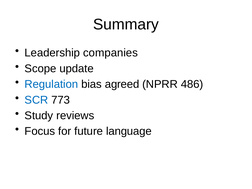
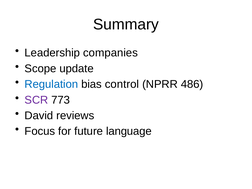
agreed: agreed -> control (122, 84)
SCR colour: blue -> purple (36, 100)
Study: Study -> David (39, 116)
